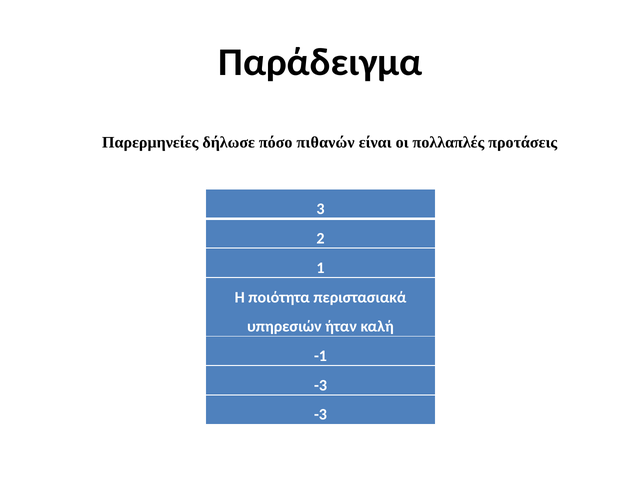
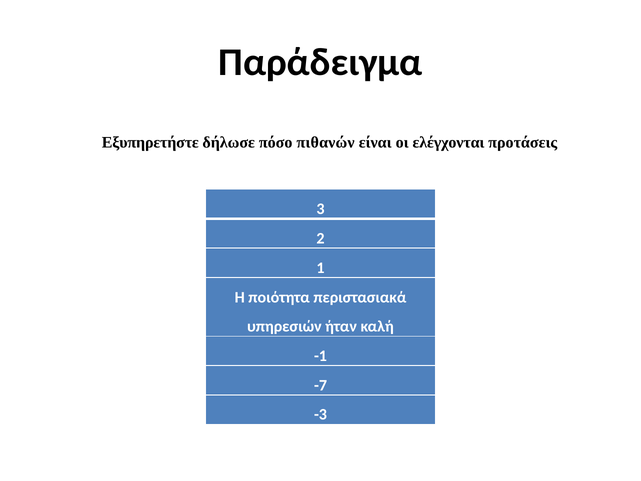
Παρερμηνείες: Παρερμηνείες -> Εξυπηρετήστε (150, 142)
πολλαπλές: πολλαπλές -> ελέγχονται (449, 142)
-3: -3 -> -7 (321, 385)
